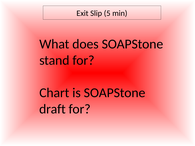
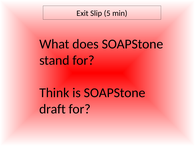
Chart: Chart -> Think (54, 93)
